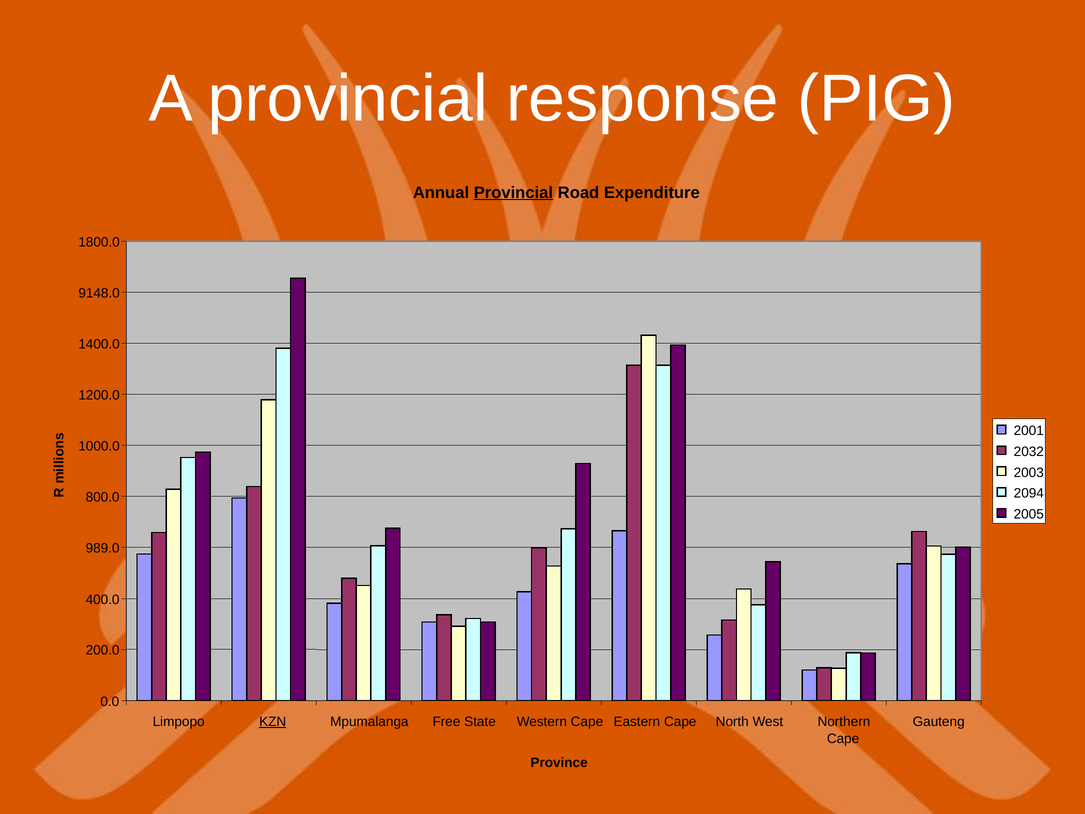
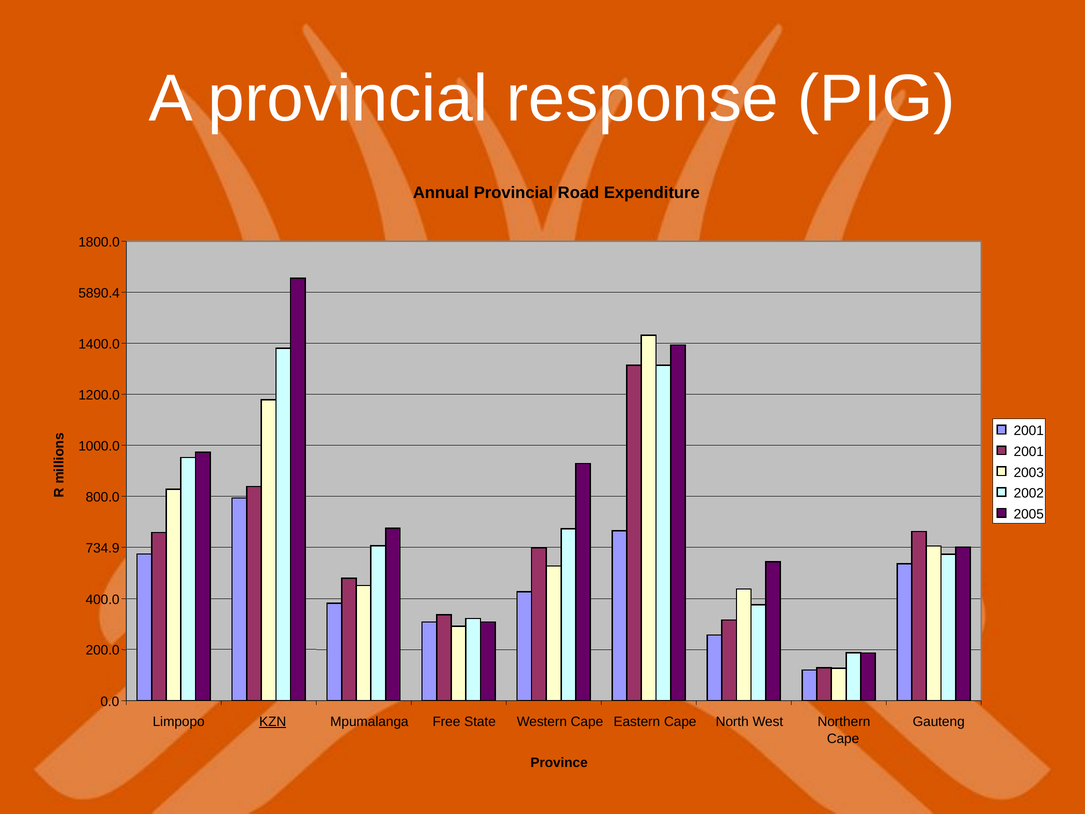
Provincial underline: present -> none (513, 192)
9148.0: 9148.0 -> 5890.4 (99, 293)
2032: 2032 -> 2001 (1029, 452)
2094: 2094 -> 2002 (1029, 493)
989.0: 989.0 -> 734.9 (103, 548)
